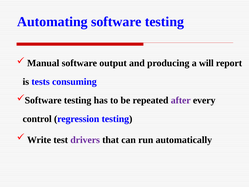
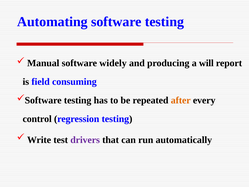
output: output -> widely (113, 63)
tests: tests -> field (41, 82)
after colour: purple -> orange (181, 100)
